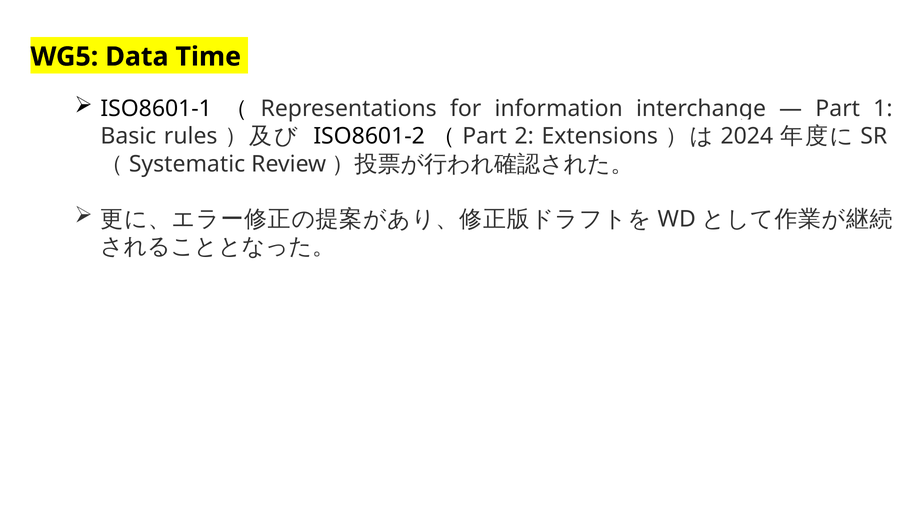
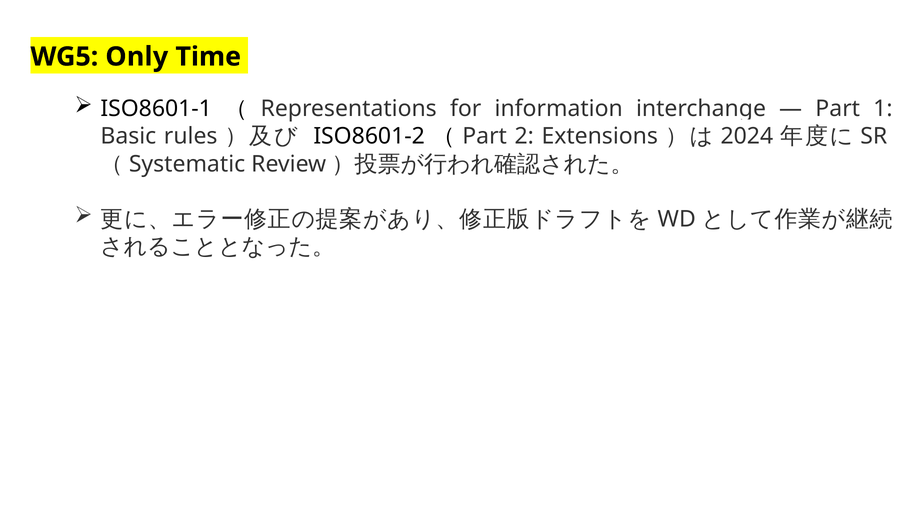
Data: Data -> Only (137, 57)
